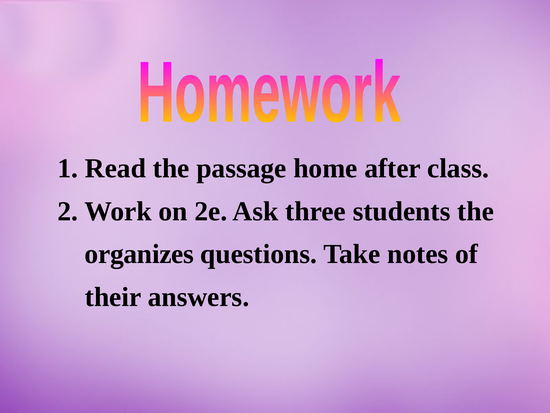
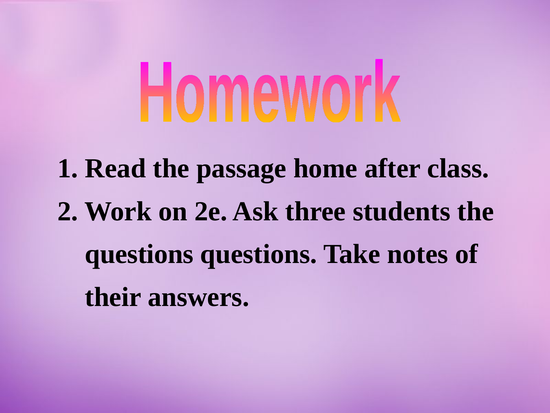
organizes: organizes -> questions (139, 254)
